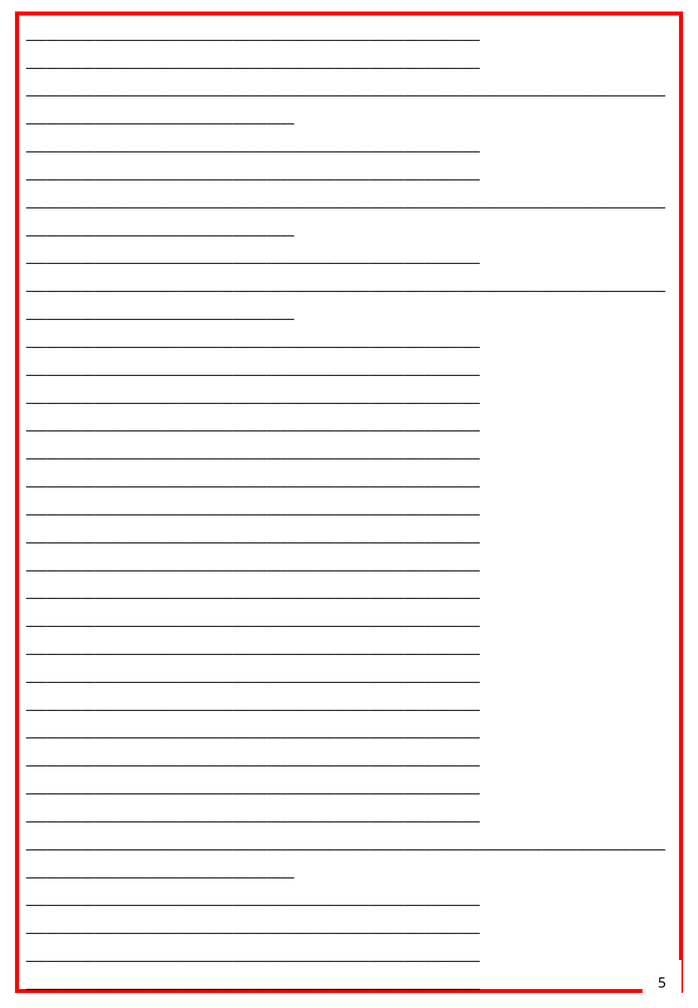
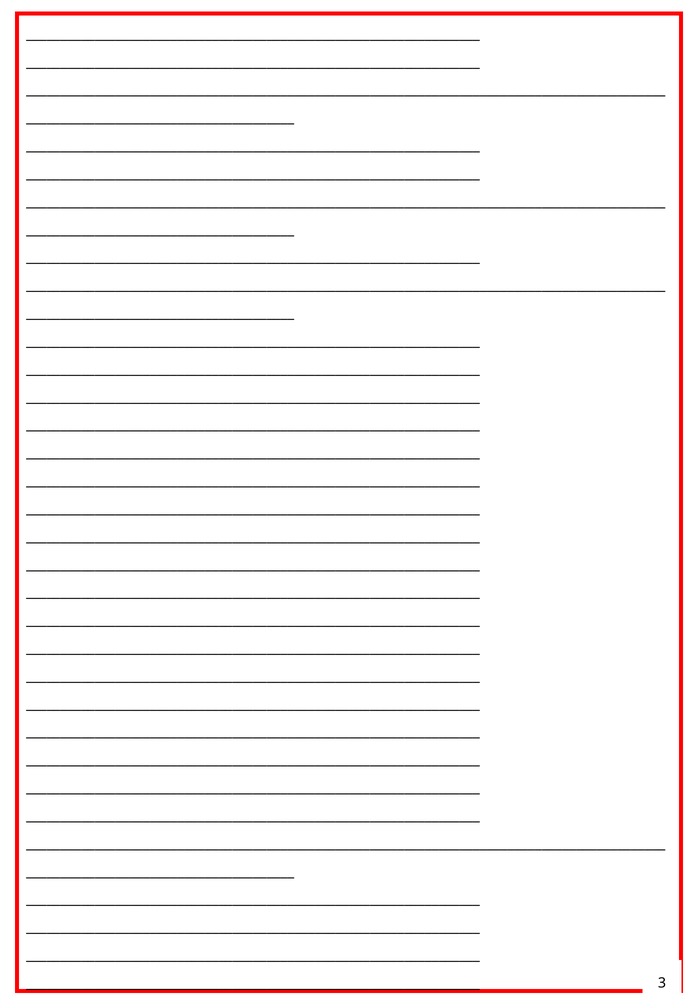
5: 5 -> 3 (662, 983)
